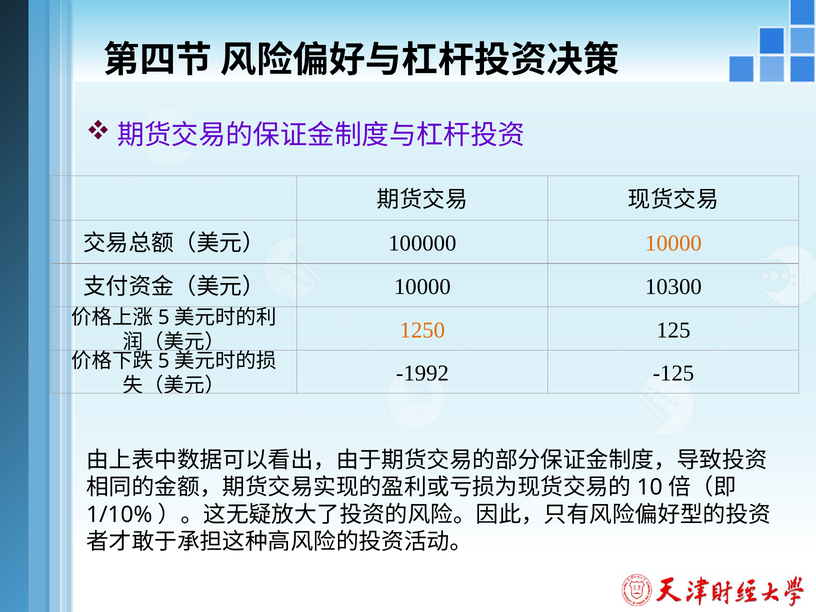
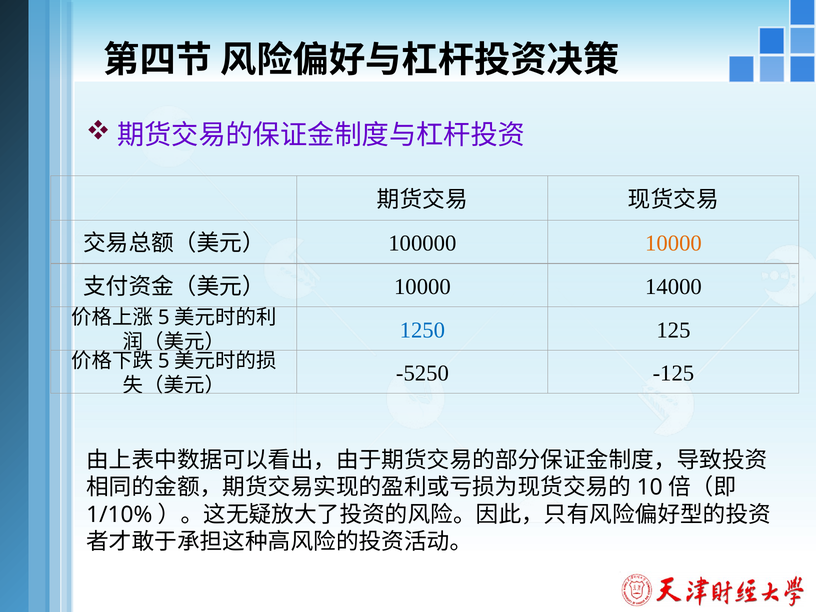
10300: 10300 -> 14000 (673, 287)
1250 colour: orange -> blue (422, 330)
-1992: -1992 -> -5250 (422, 373)
